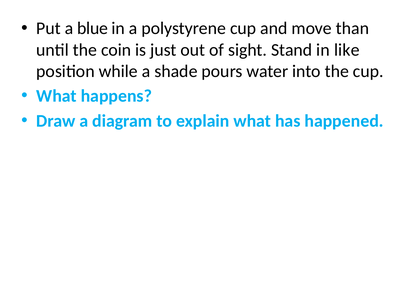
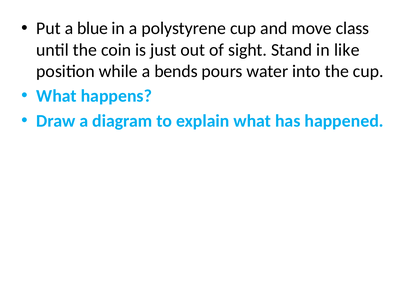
than: than -> class (352, 28)
shade: shade -> bends (176, 71)
